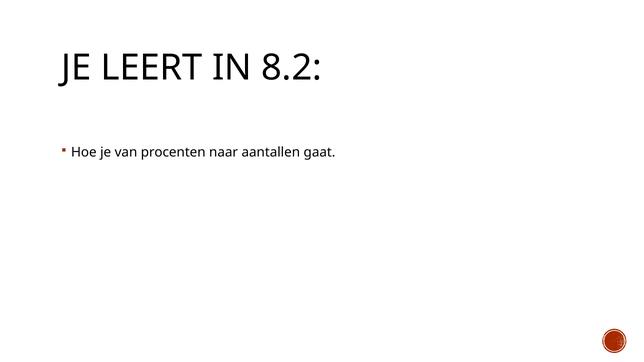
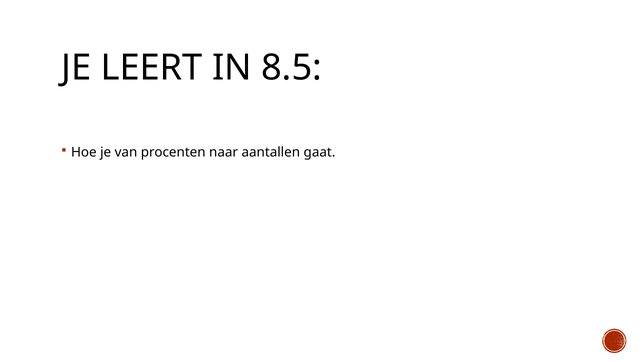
8.2: 8.2 -> 8.5 (292, 68)
